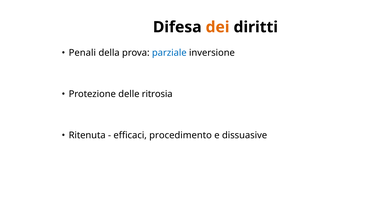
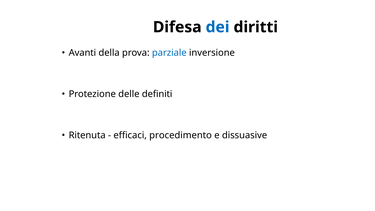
dei colour: orange -> blue (218, 27)
Penali: Penali -> Avanti (82, 53)
ritrosia: ritrosia -> definiti (157, 94)
